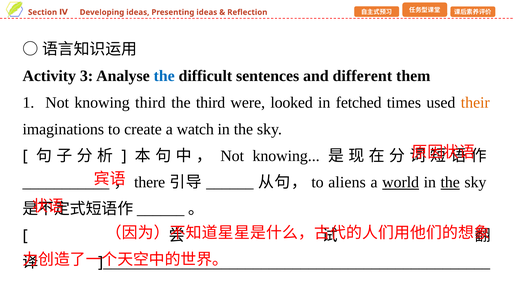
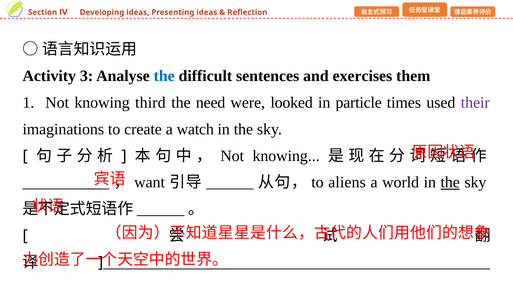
different: different -> exercises (362, 76)
the third: third -> need (211, 102)
fetched: fetched -> particle (359, 102)
their colour: orange -> purple (475, 102)
there: there -> want (150, 182)
world underline: present -> none (401, 182)
